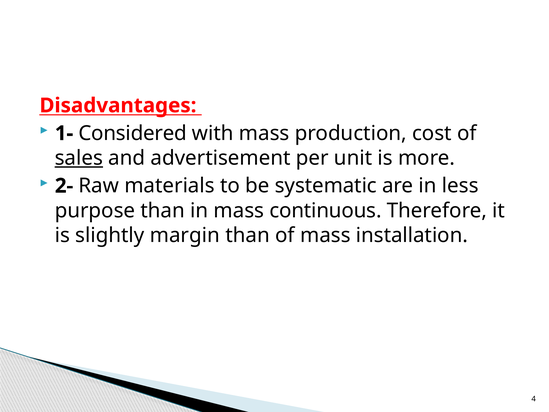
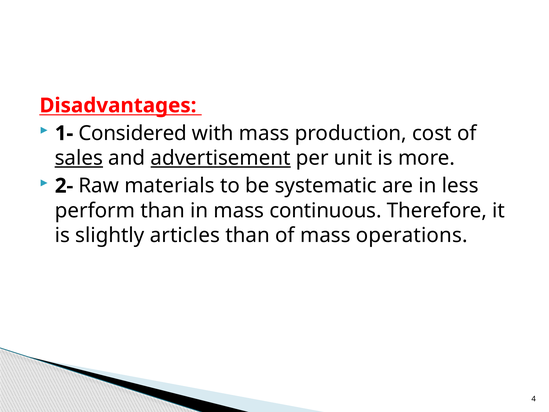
advertisement underline: none -> present (221, 158)
purpose: purpose -> perform (95, 210)
margin: margin -> articles (185, 235)
installation: installation -> operations (412, 235)
